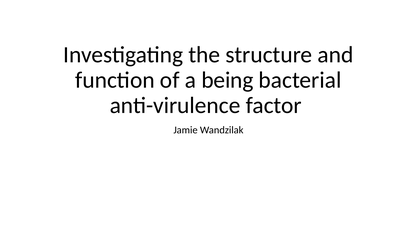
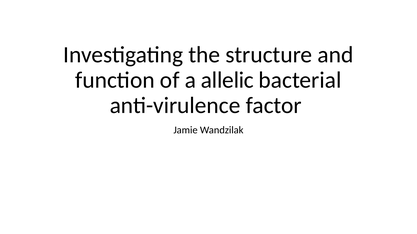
being: being -> allelic (227, 80)
